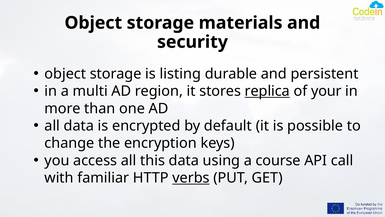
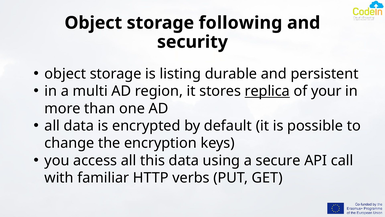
materials: materials -> following (240, 23)
course: course -> secure (278, 160)
verbs underline: present -> none (191, 178)
